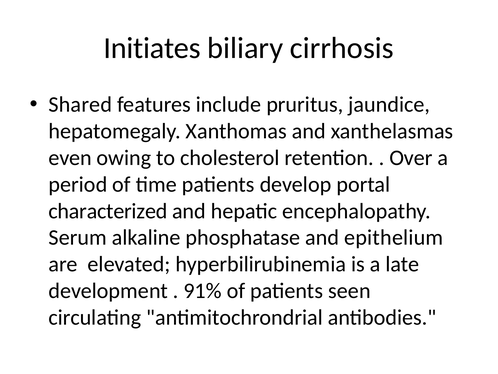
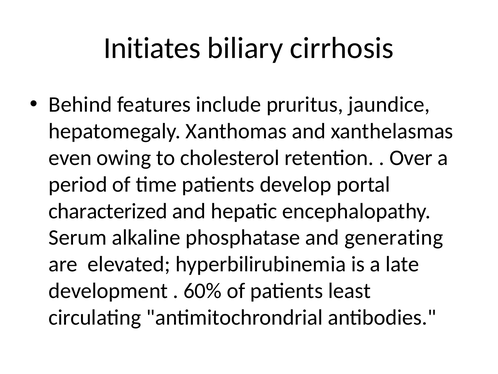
Shared: Shared -> Behind (80, 104)
epithelium: epithelium -> generating (394, 237)
91%: 91% -> 60% (203, 290)
seen: seen -> least (349, 290)
